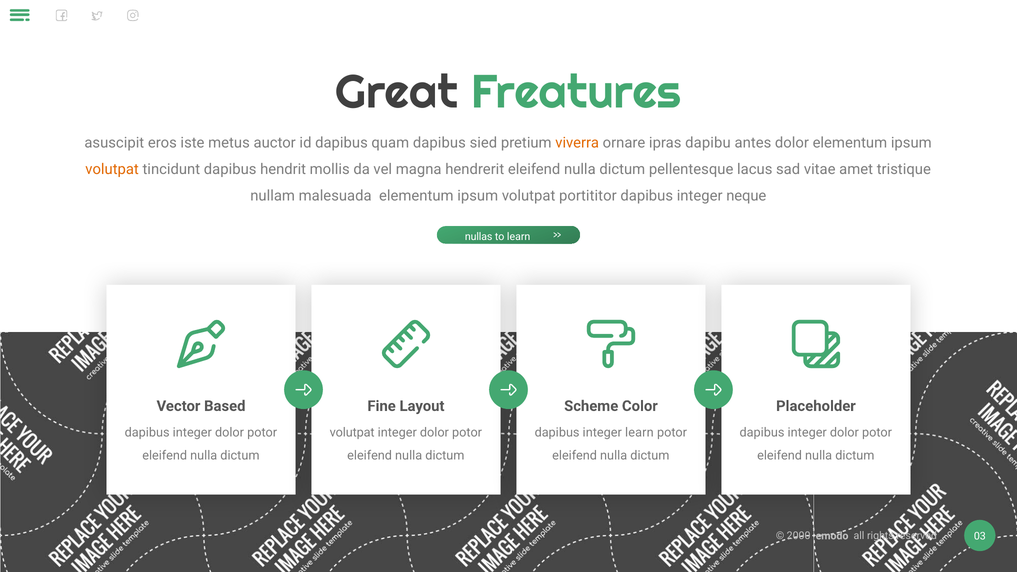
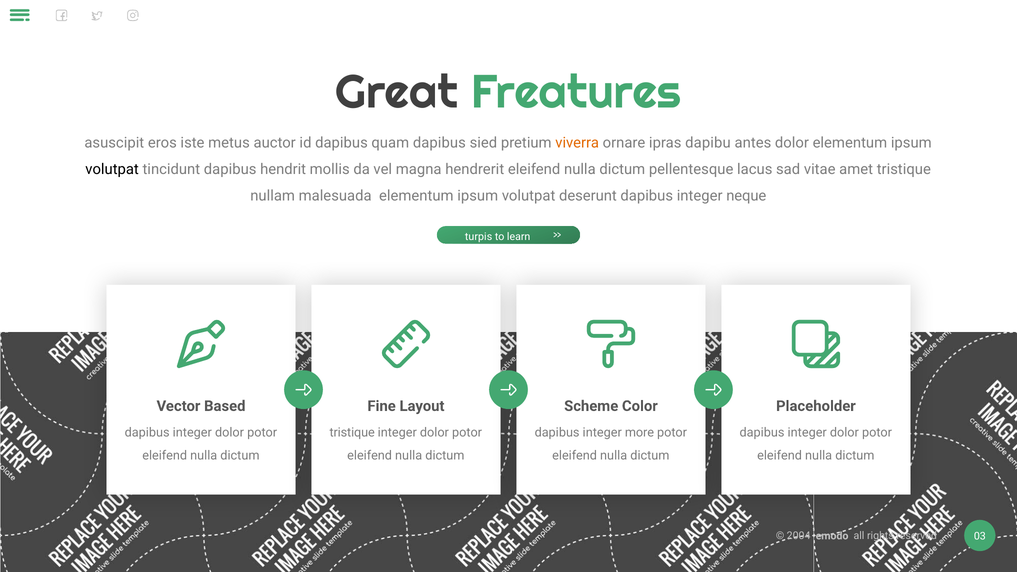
volutpat colour: orange -> black (112, 169)
portititor: portititor -> deserunt (588, 196)
nullas: nullas -> turpis (479, 237)
volutpat: volutpat -> tristique (352, 433)
integer learn: learn -> more (640, 433)
2000: 2000 -> 2004 (799, 536)
